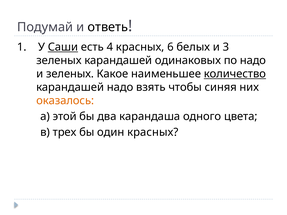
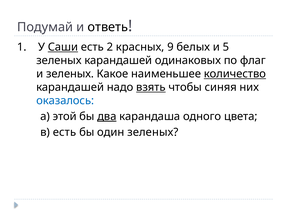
4: 4 -> 2 (110, 47)
6: 6 -> 9 (170, 47)
3: 3 -> 5 (226, 47)
по надо: надо -> флаг (253, 61)
взять underline: none -> present (151, 87)
оказалось colour: orange -> blue (65, 101)
два underline: none -> present (107, 117)
в трех: трех -> есть (64, 132)
один красных: красных -> зеленых (153, 132)
